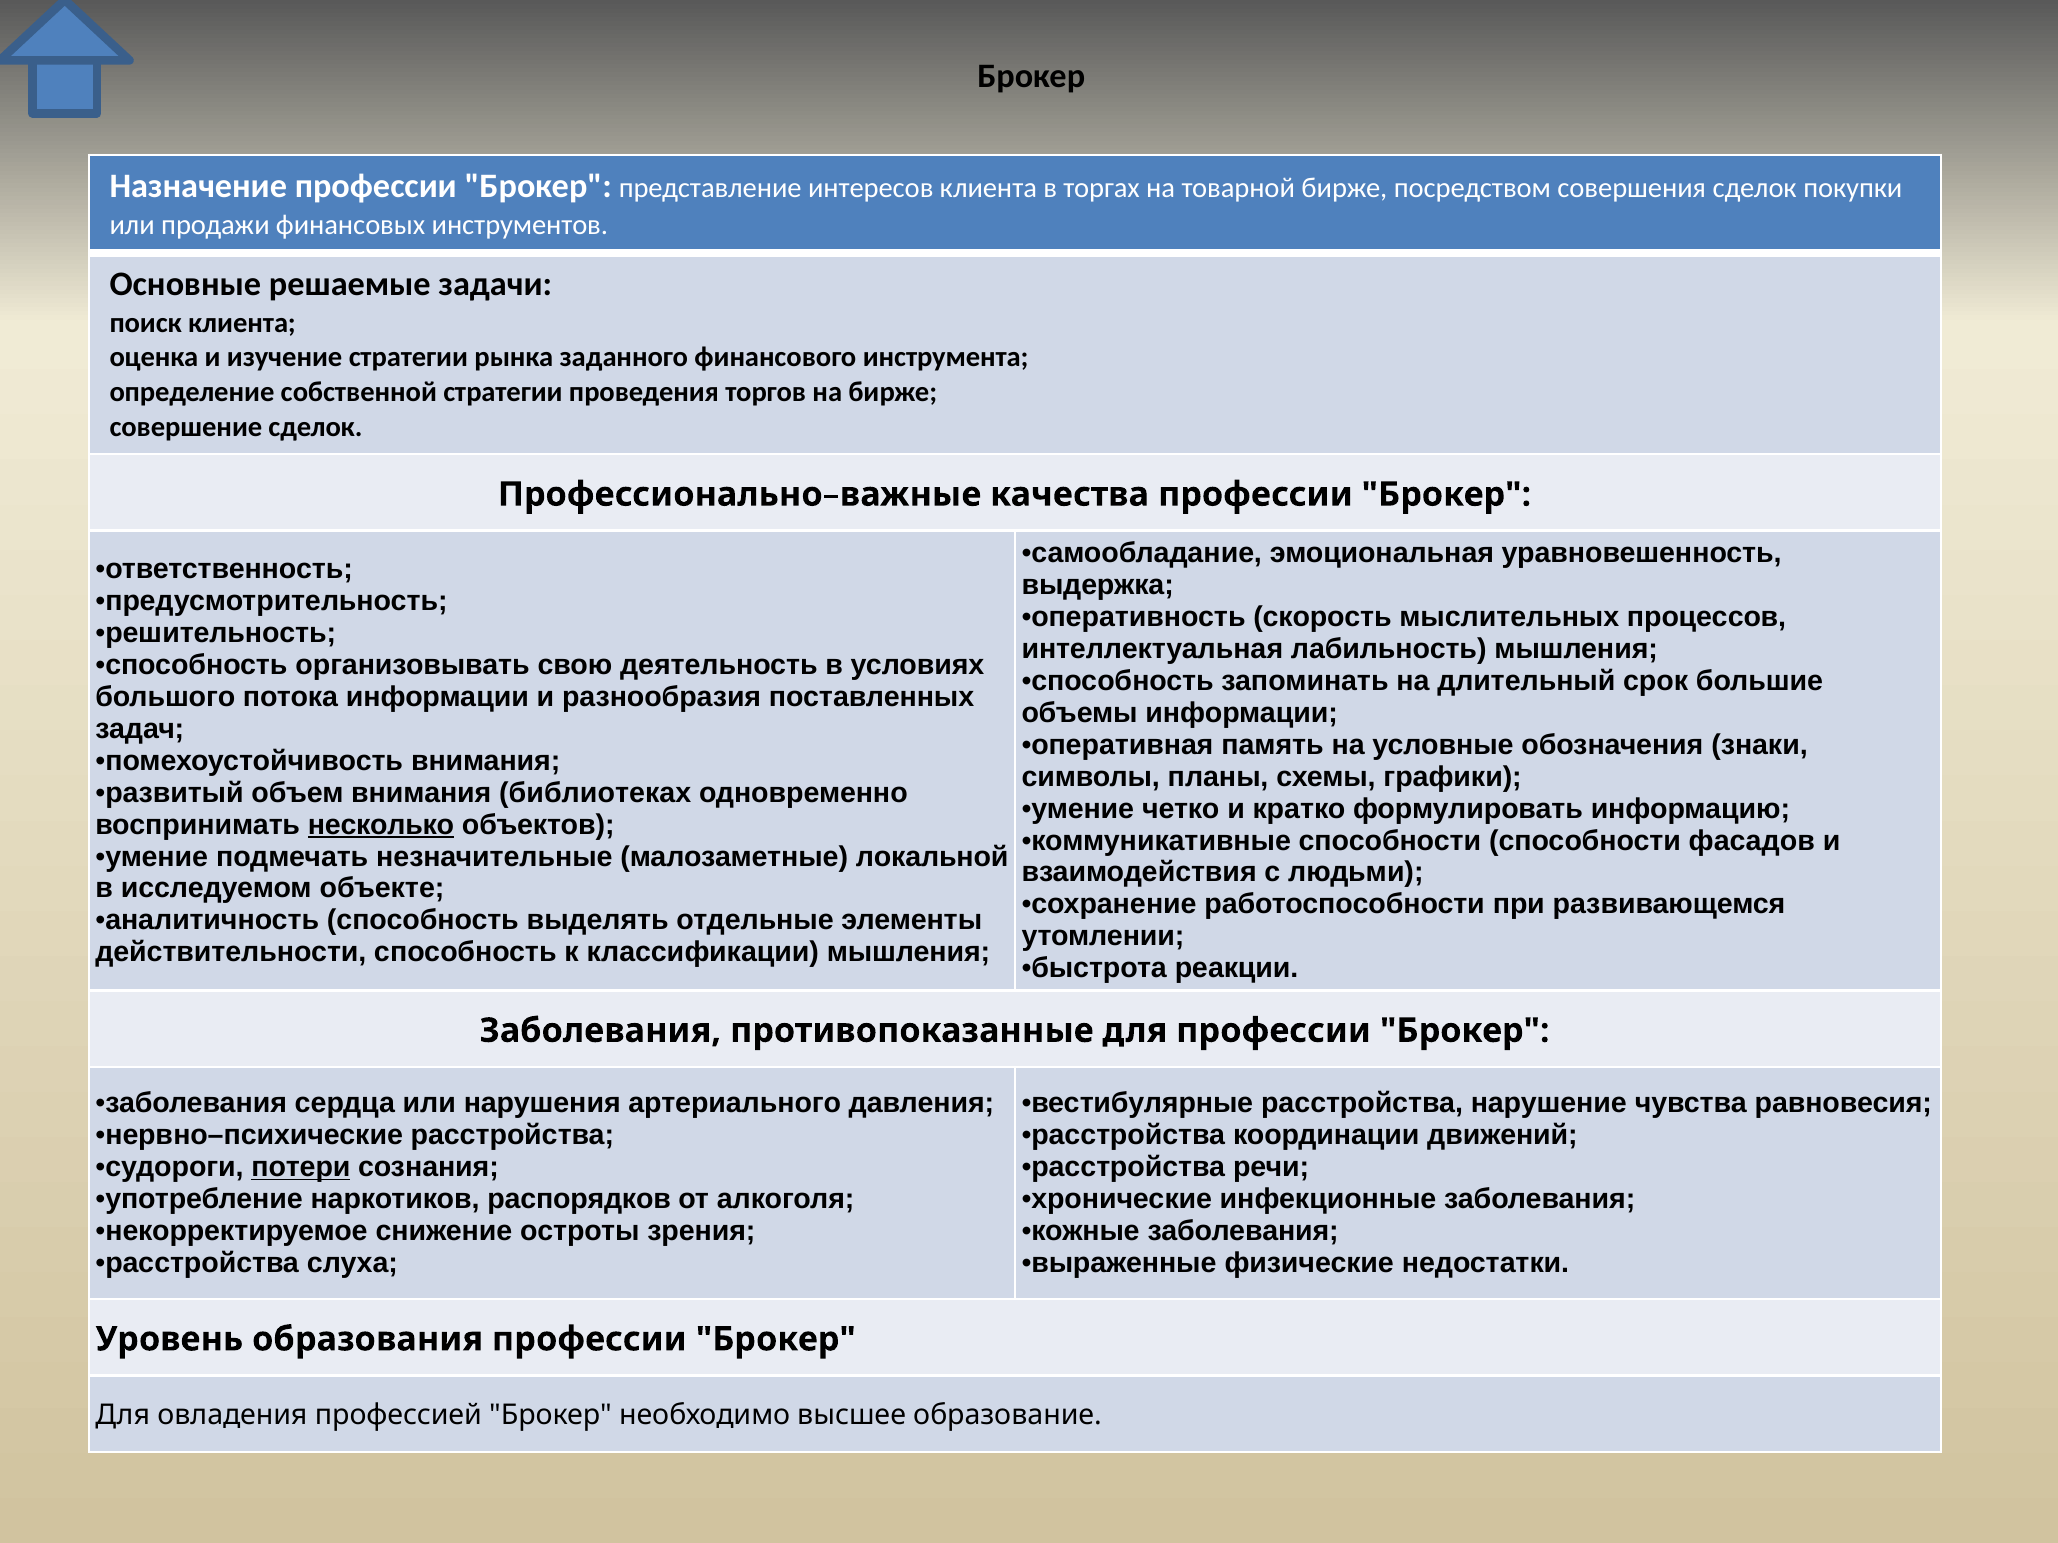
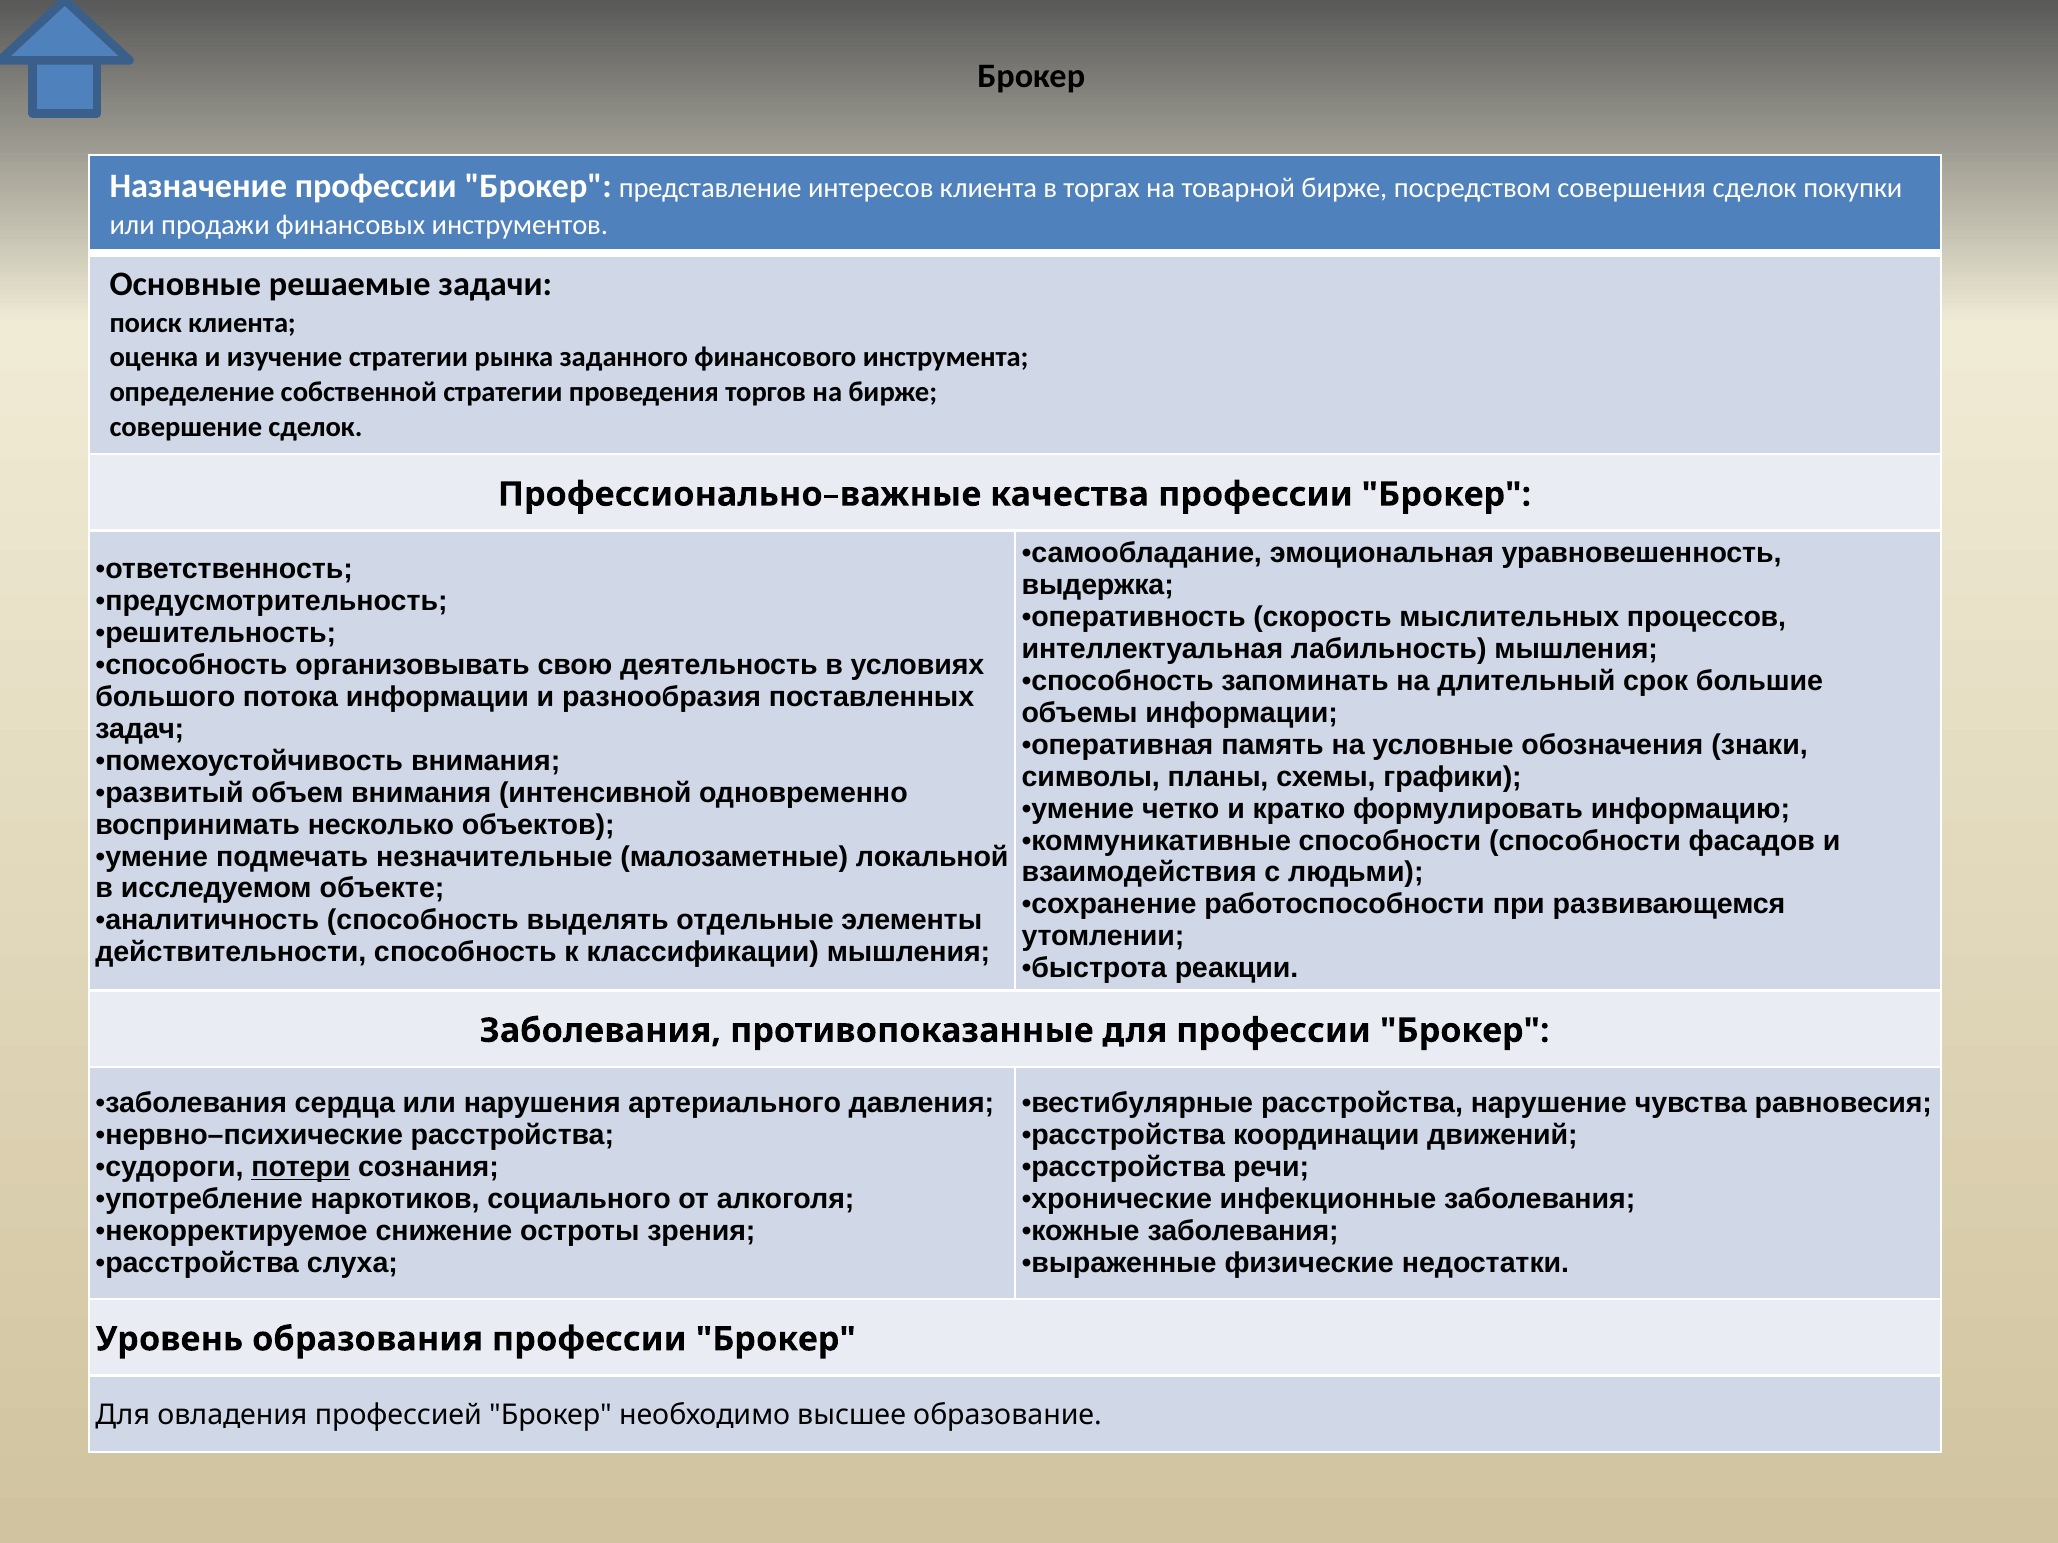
библиотеках: библиотеках -> интенсивной (595, 793)
несколько underline: present -> none (381, 825)
распорядков: распорядков -> социального (579, 1200)
